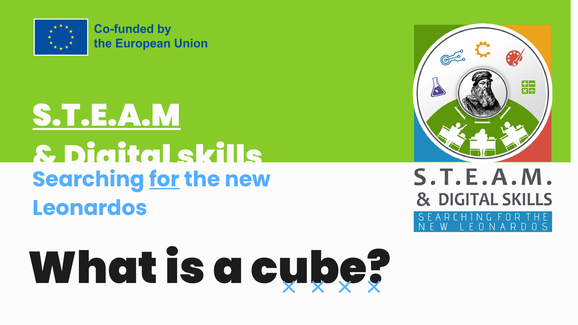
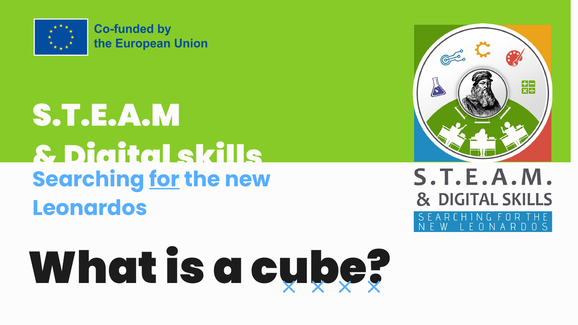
S.T.E.A.M underline: present -> none (107, 116)
